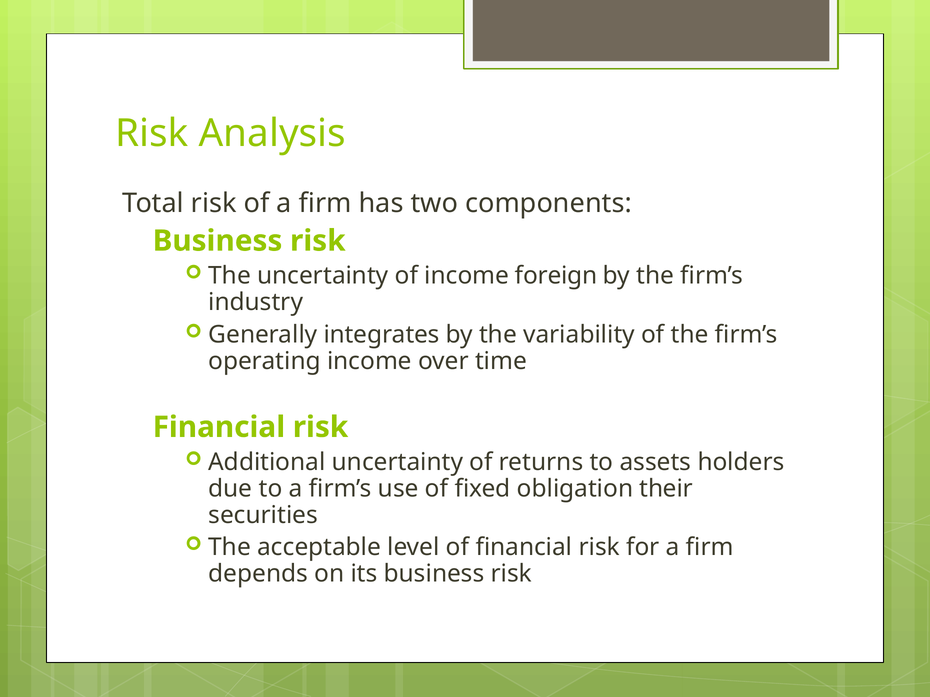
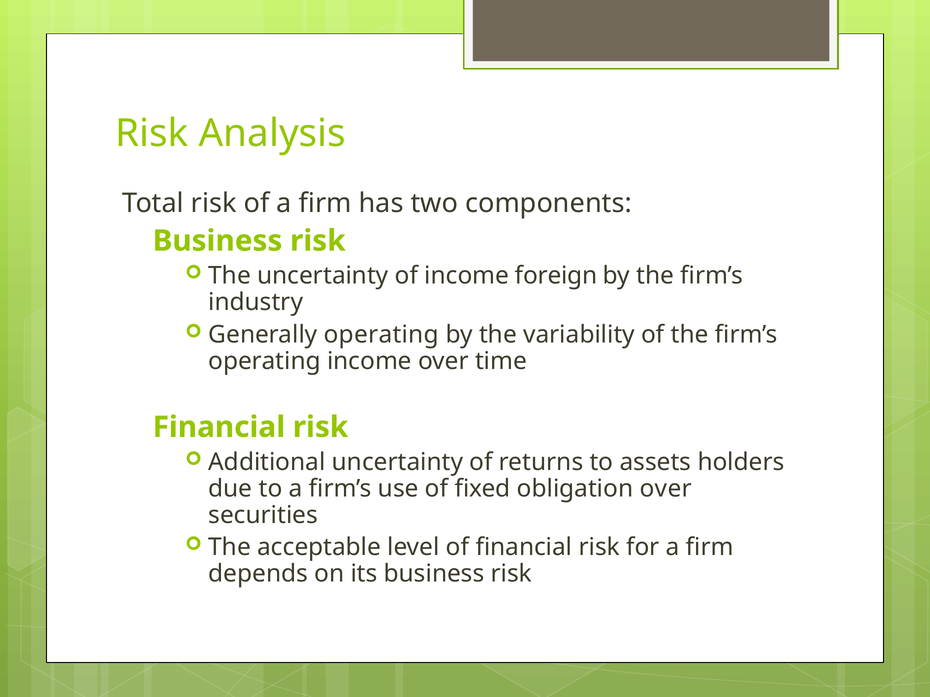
Generally integrates: integrates -> operating (381, 335)
obligation their: their -> over (666, 489)
